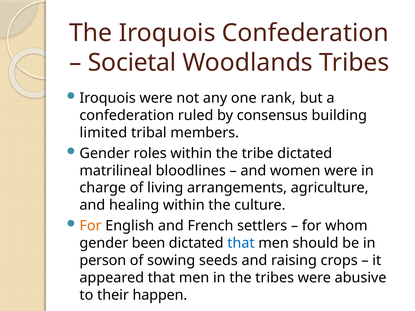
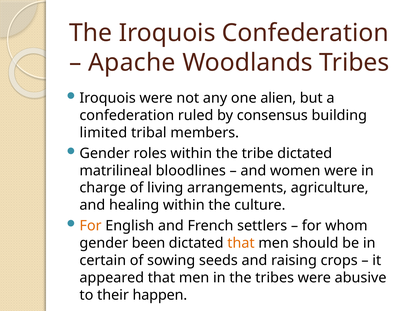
Societal: Societal -> Apache (132, 63)
rank: rank -> alien (278, 98)
that colour: blue -> orange (241, 243)
person: person -> certain (103, 261)
